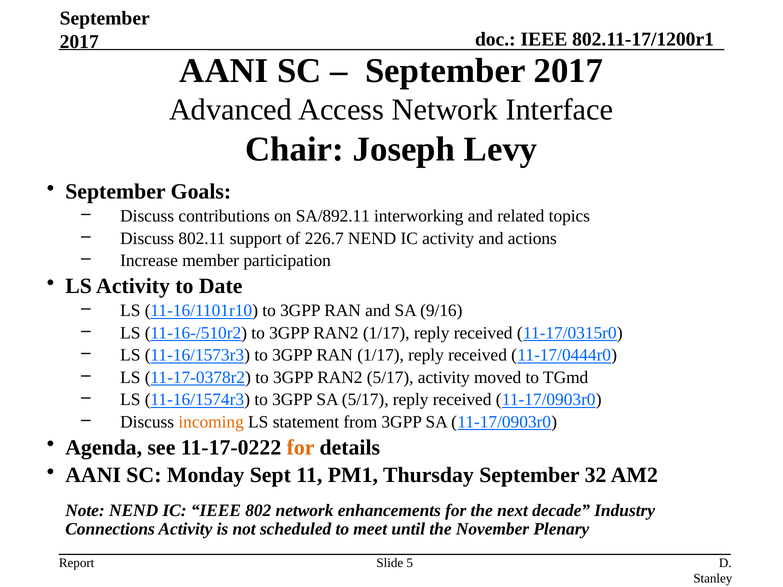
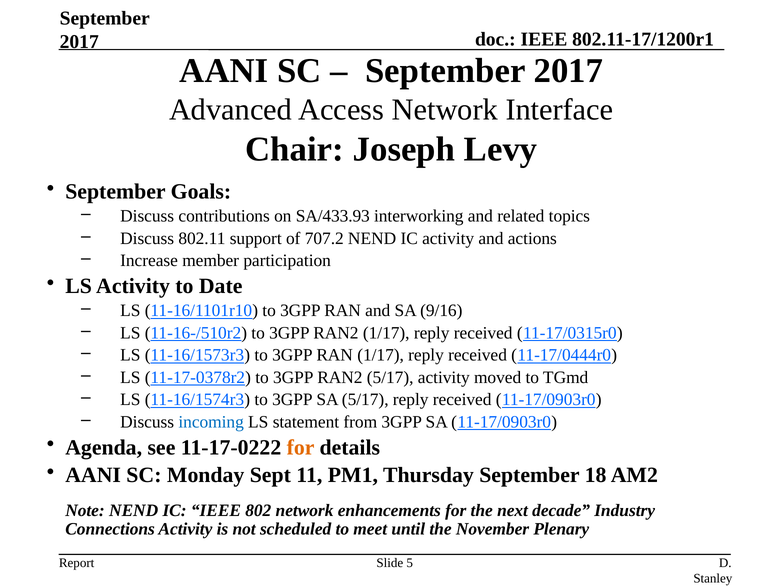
SA/892.11: SA/892.11 -> SA/433.93 (333, 216)
226.7: 226.7 -> 707.2 (324, 239)
incoming colour: orange -> blue (211, 422)
32: 32 -> 18 (596, 475)
